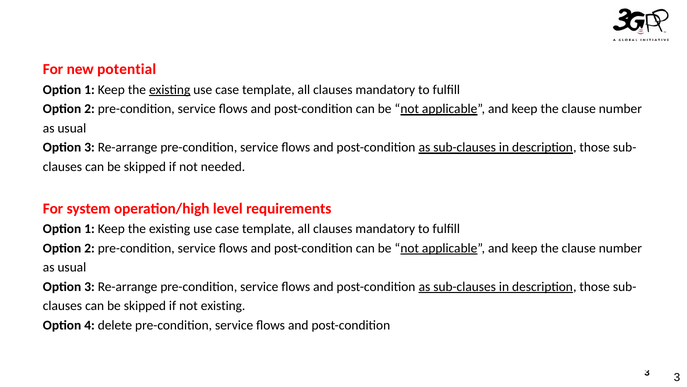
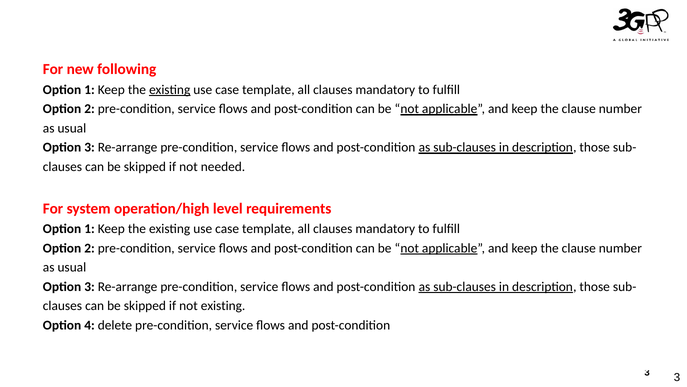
potential: potential -> following (127, 69)
